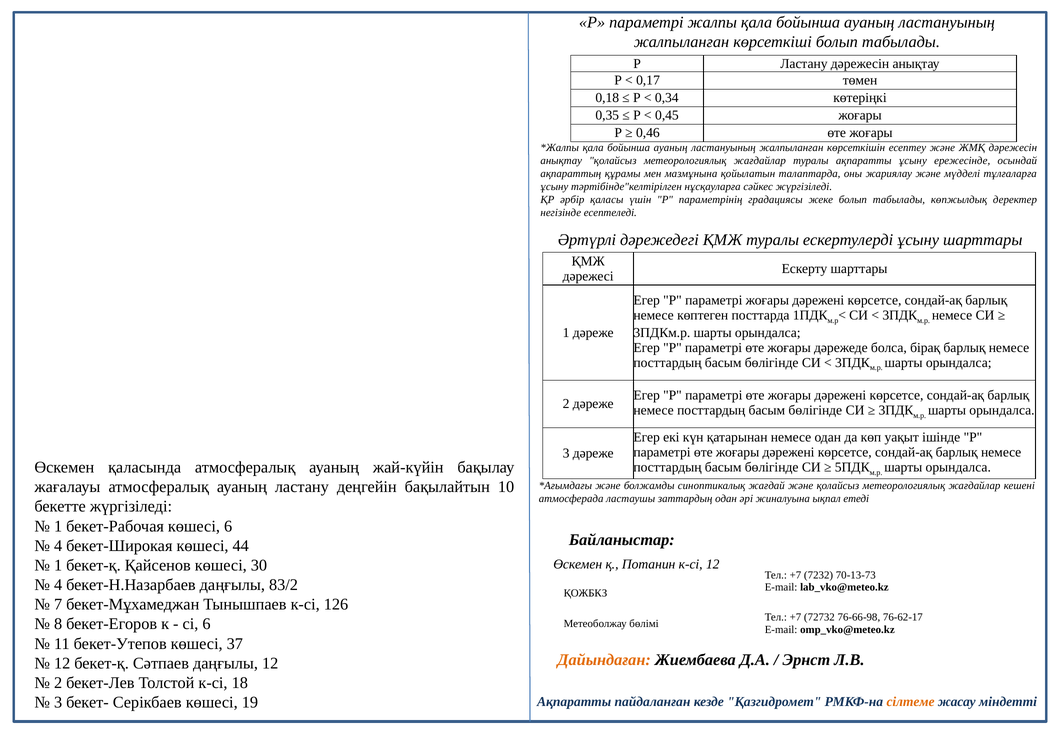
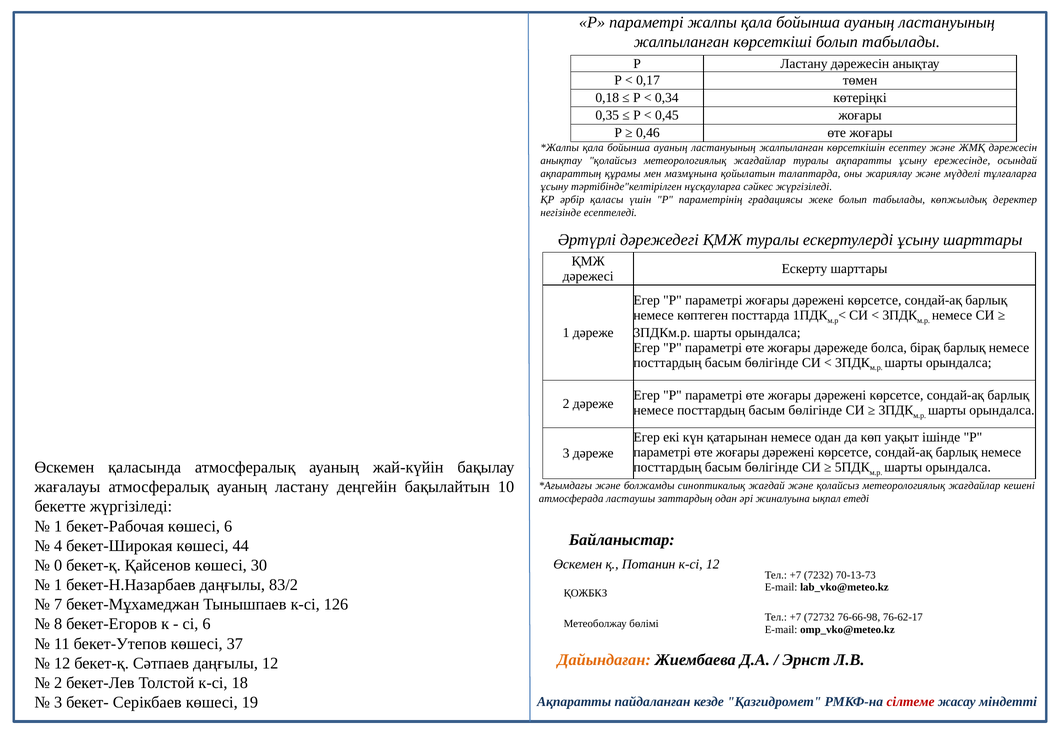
1: 1 -> 0 (58, 565)
4: 4 -> 1 (58, 585)
сілтеме colour: orange -> red (911, 701)
